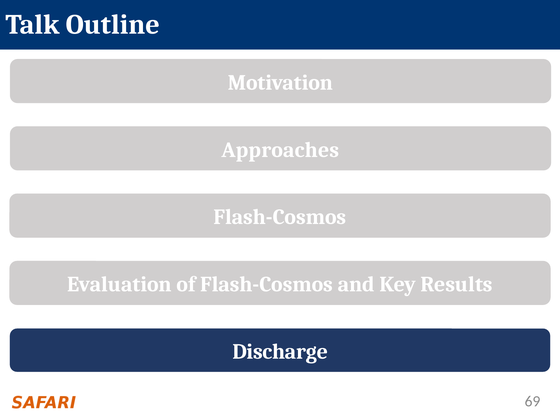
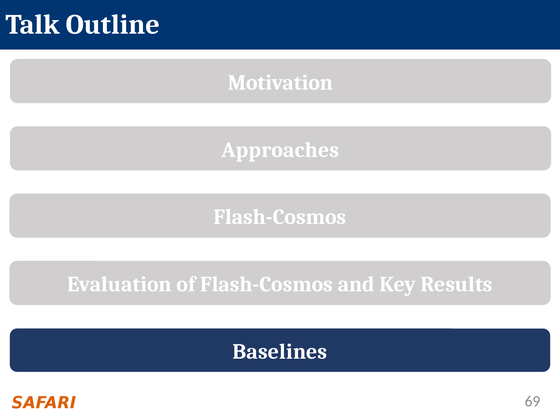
Discharge: Discharge -> Baselines (280, 352)
